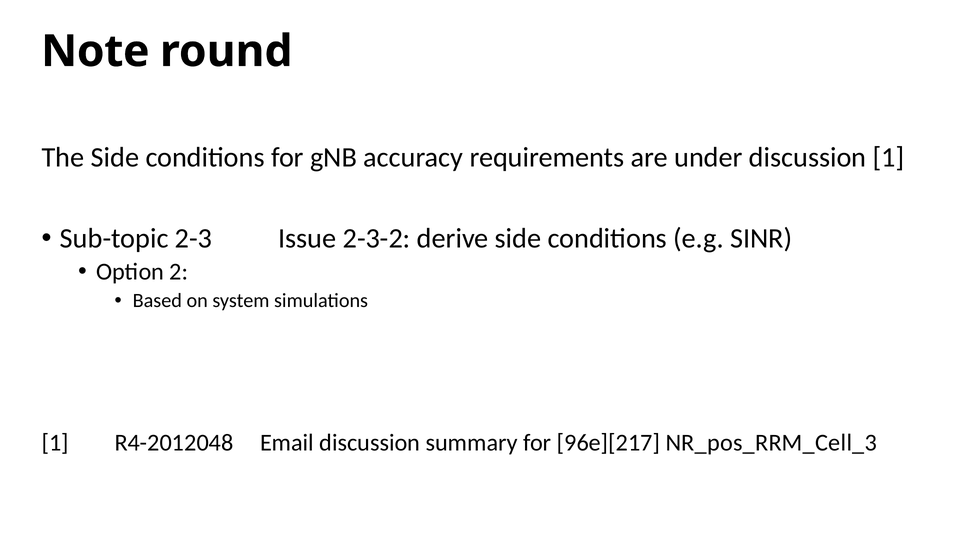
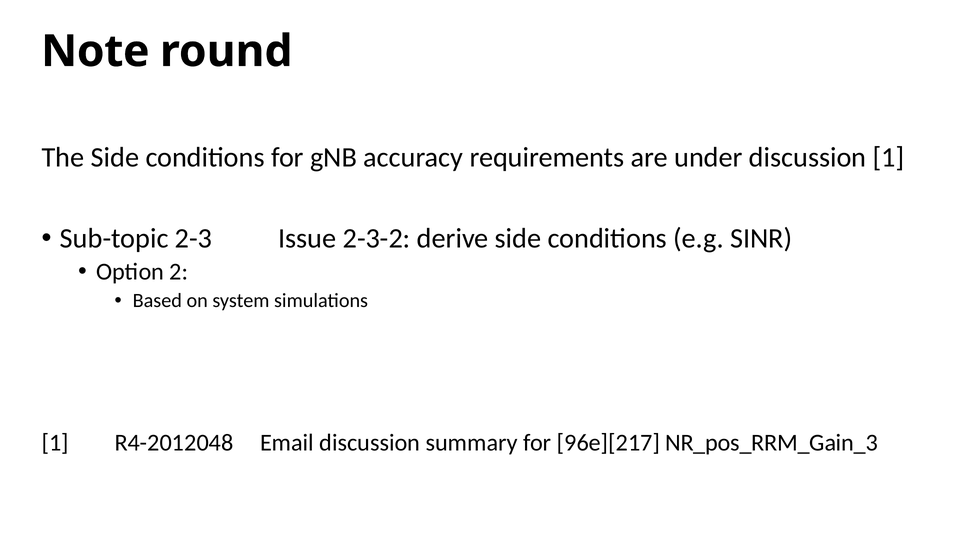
NR_pos_RRM_Cell_3: NR_pos_RRM_Cell_3 -> NR_pos_RRM_Gain_3 (771, 443)
